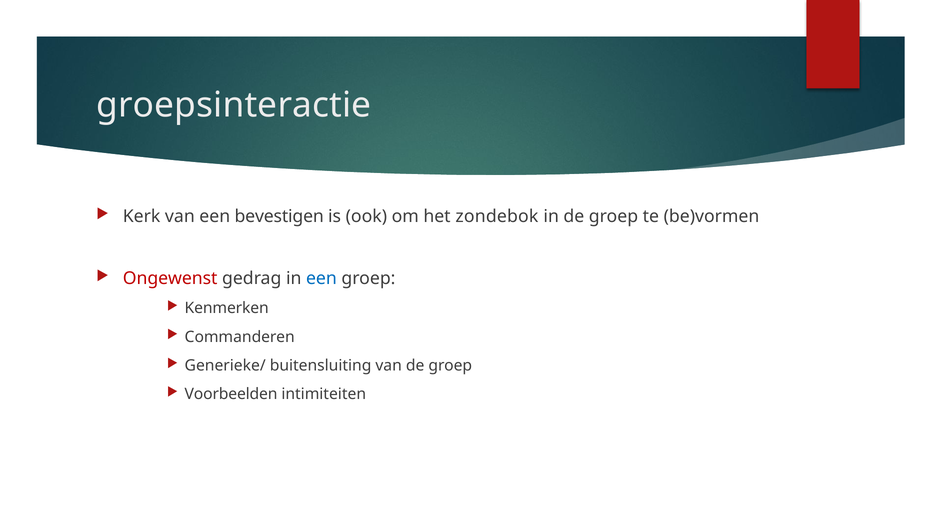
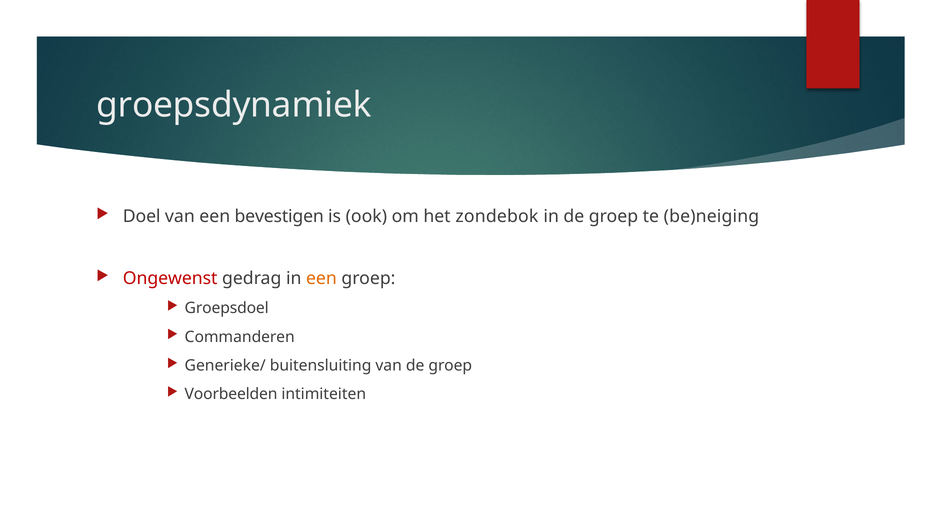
groepsinteractie: groepsinteractie -> groepsdynamiek (234, 105)
Kerk: Kerk -> Doel (142, 217)
be)vormen: be)vormen -> be)neiging (711, 217)
een colour: blue -> orange (321, 279)
Kenmerken: Kenmerken -> Groepsdoel (227, 308)
